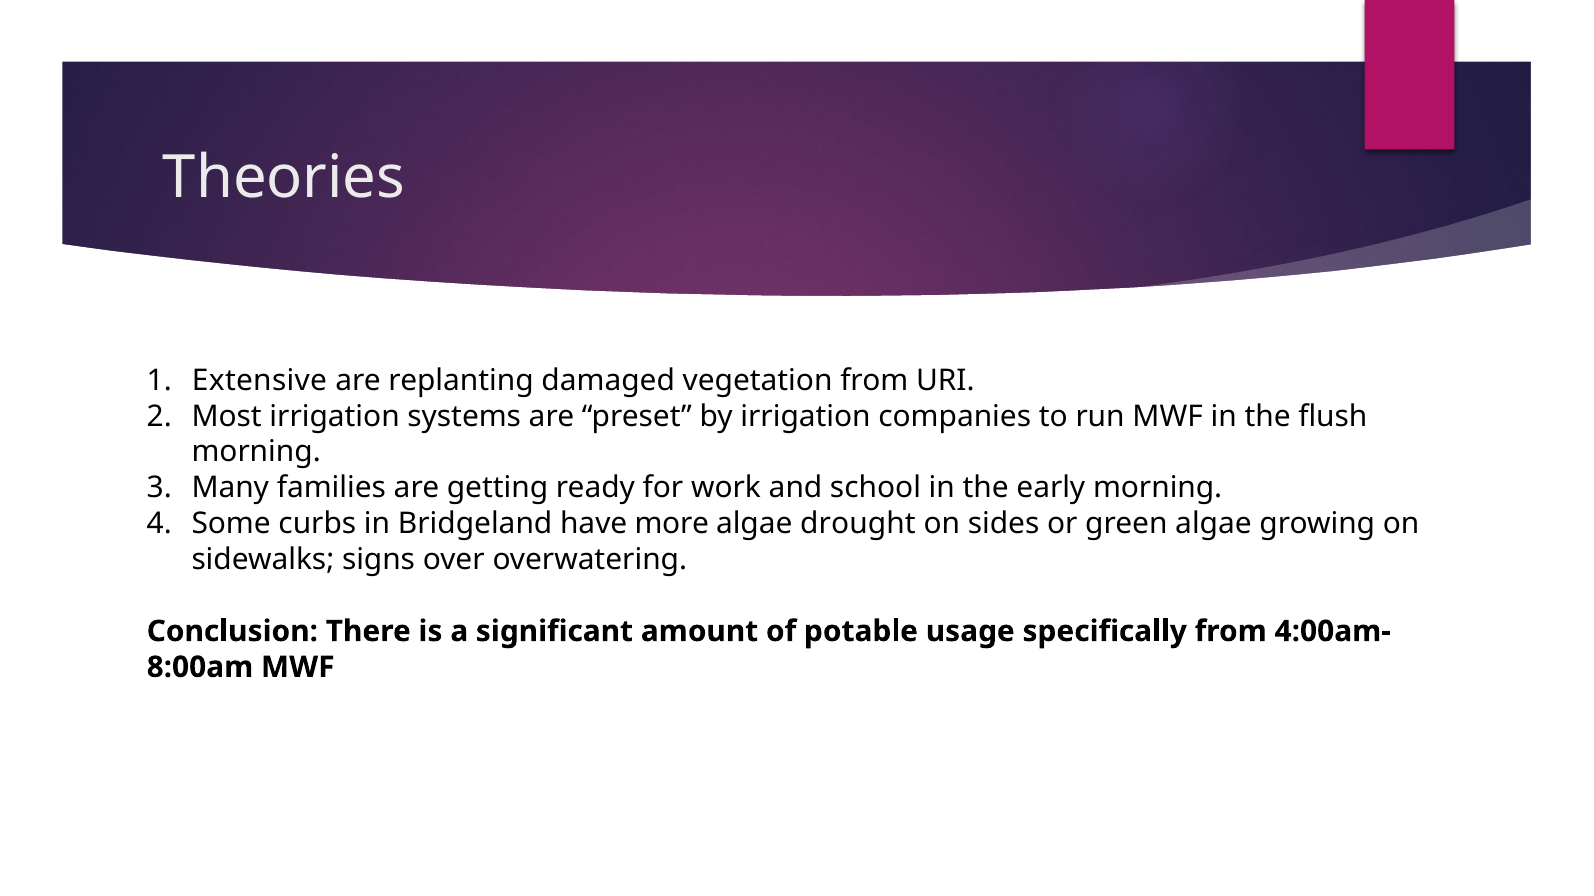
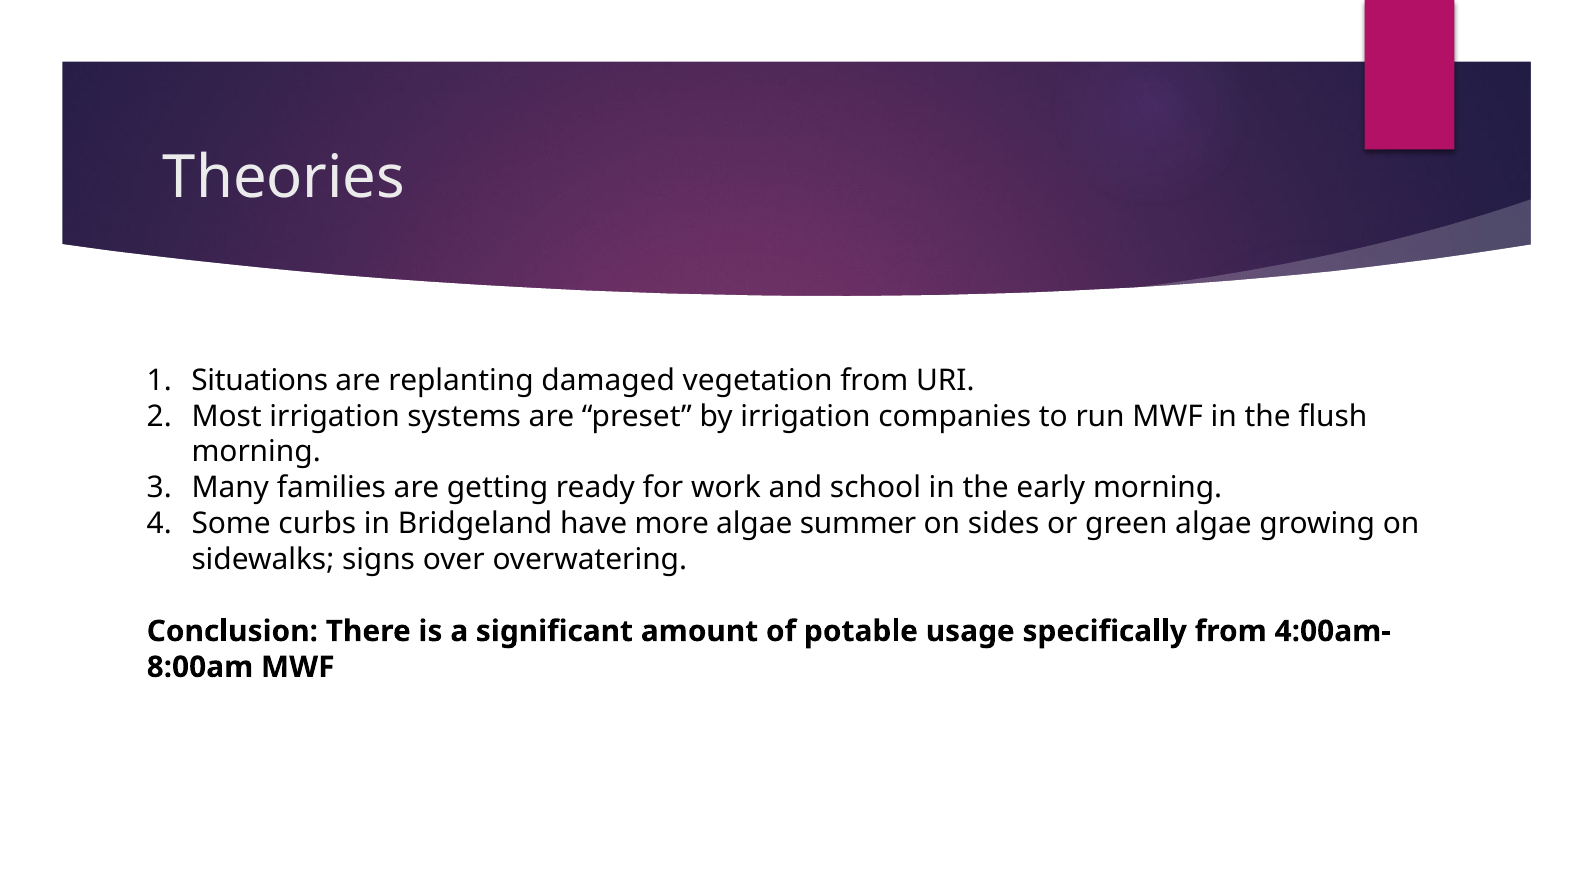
Extensive: Extensive -> Situations (260, 381)
drought: drought -> summer (858, 524)
